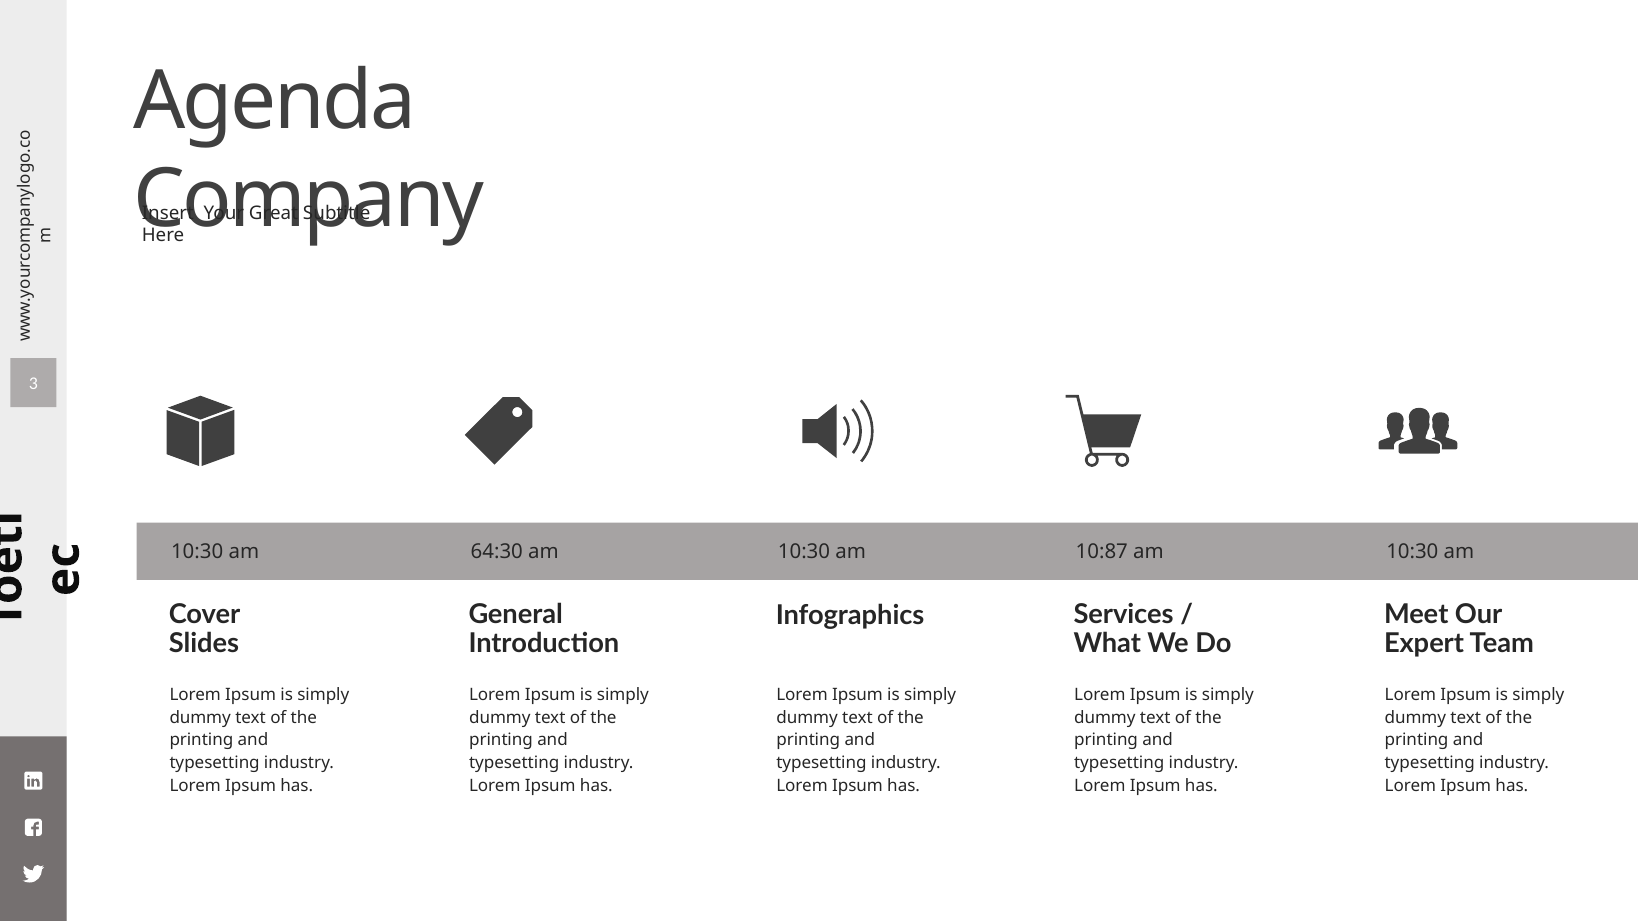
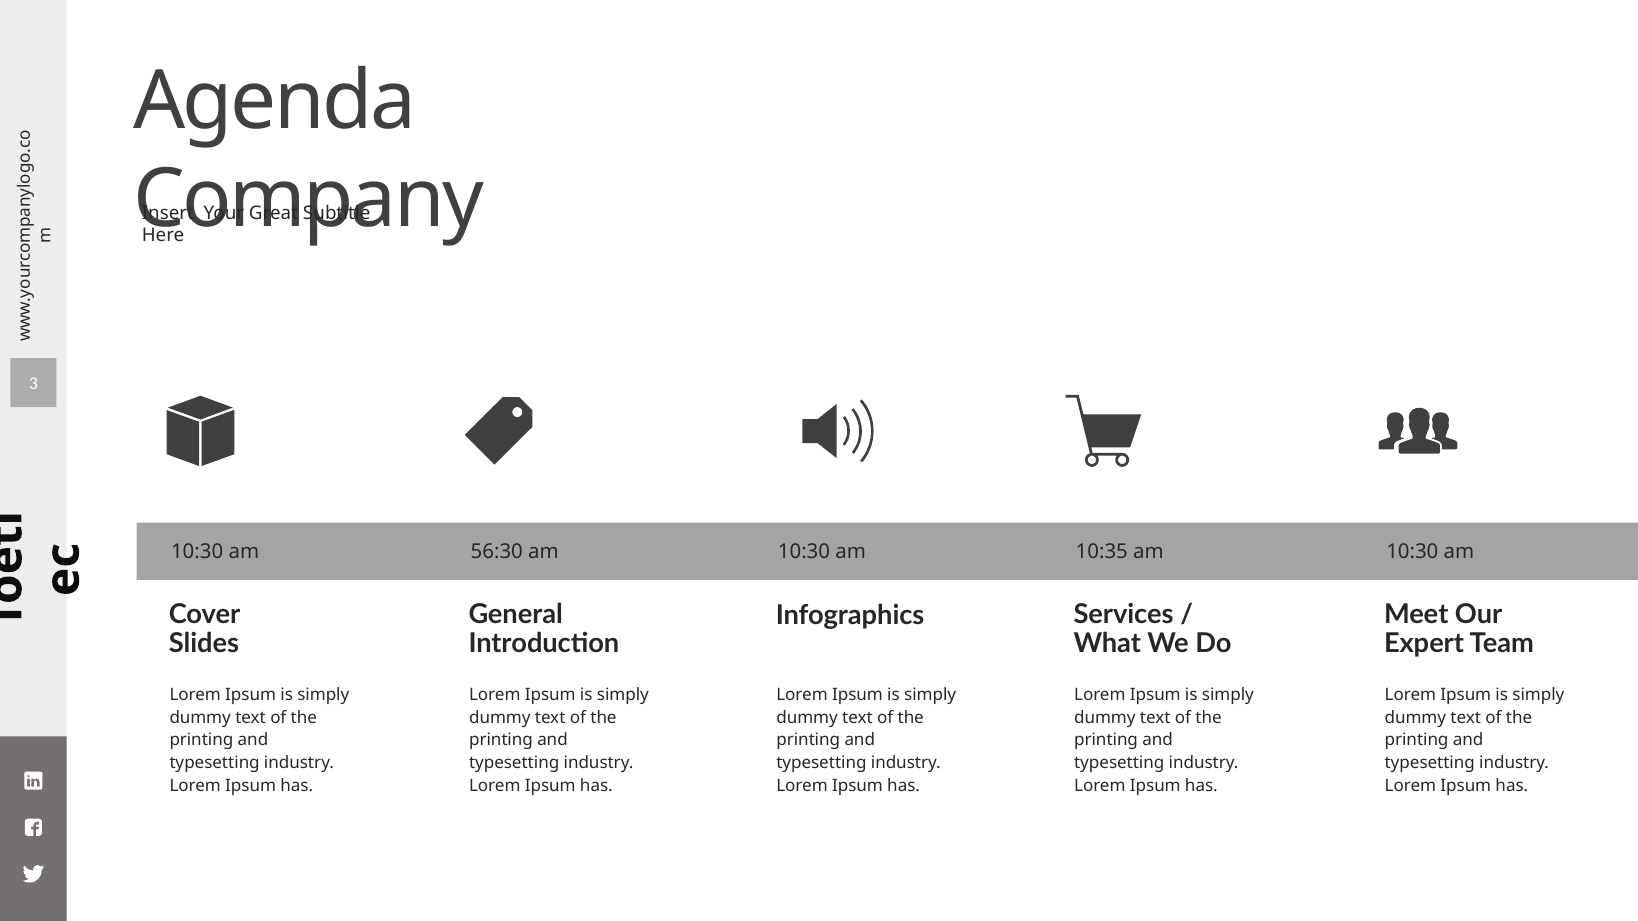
64:30: 64:30 -> 56:30 (497, 551)
10:87: 10:87 -> 10:35 (1102, 551)
